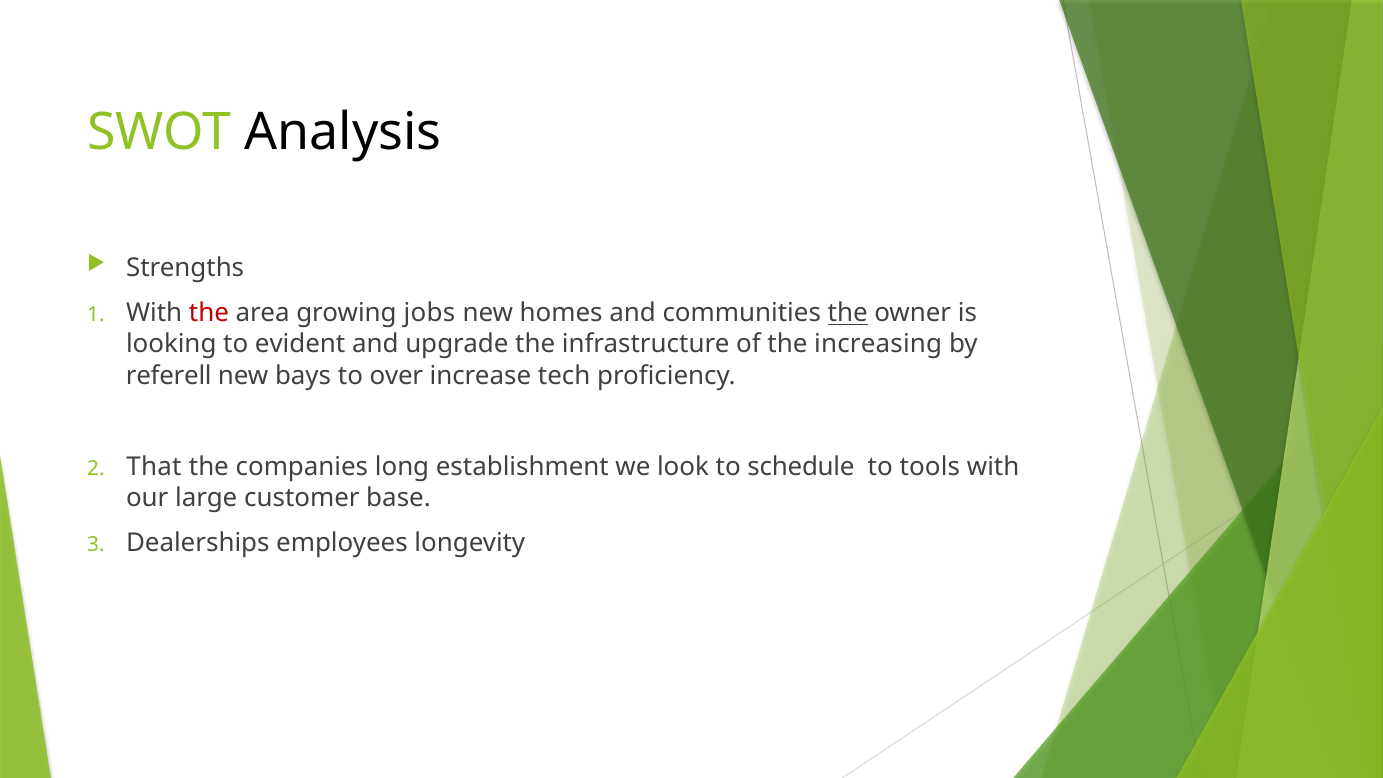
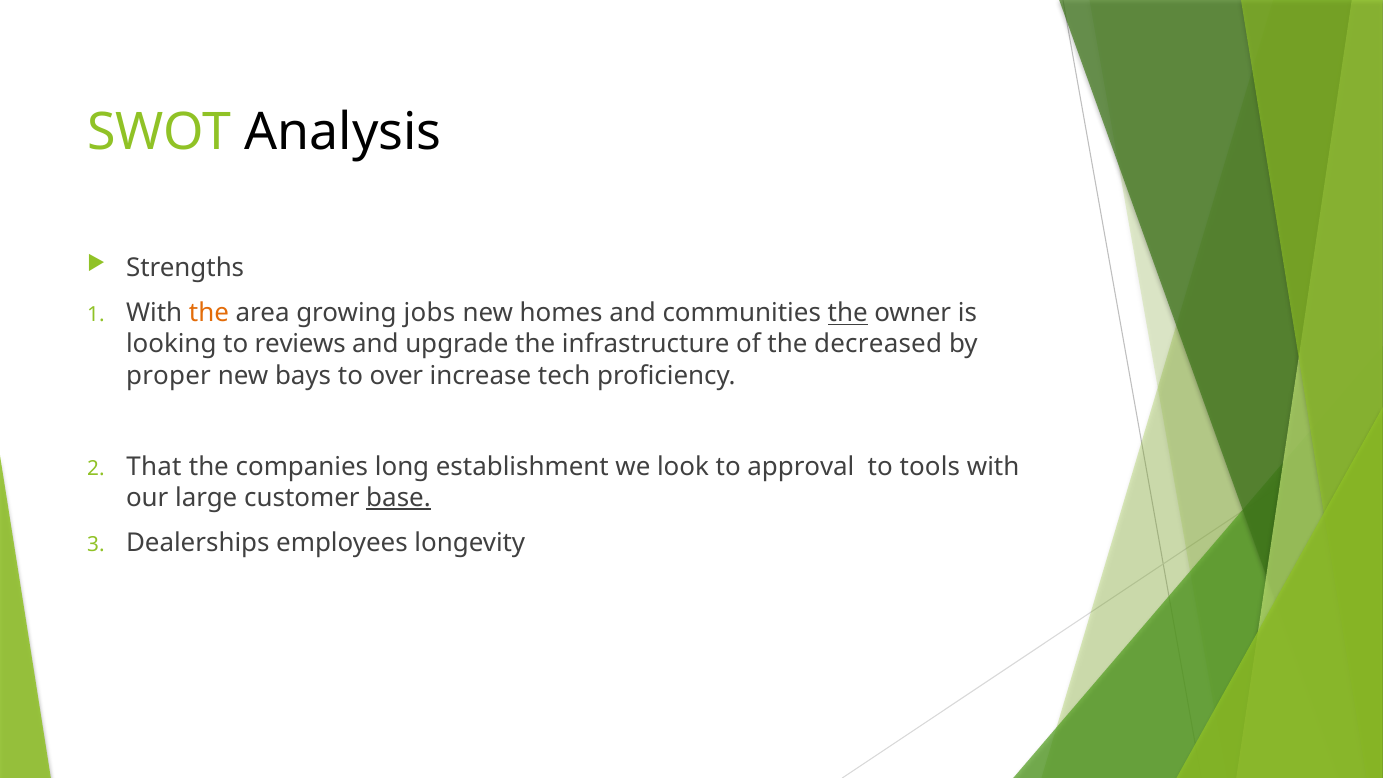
the colour: red -> orange (209, 313)
evident: evident -> reviews (300, 344)
increasing: increasing -> decreased (878, 344)
referell: referell -> proper (169, 375)
schedule: schedule -> approval (801, 466)
base underline: none -> present (399, 498)
